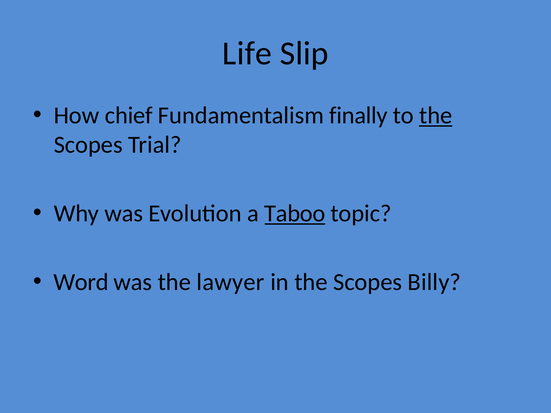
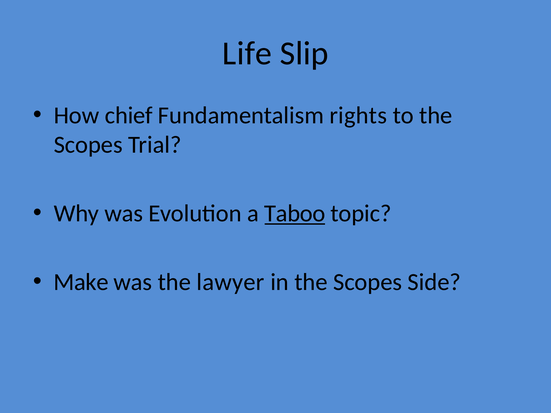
finally: finally -> rights (358, 116)
the underline: present -> none (436, 116)
Word: Word -> Make (81, 282)
Billy: Billy -> Side (434, 282)
